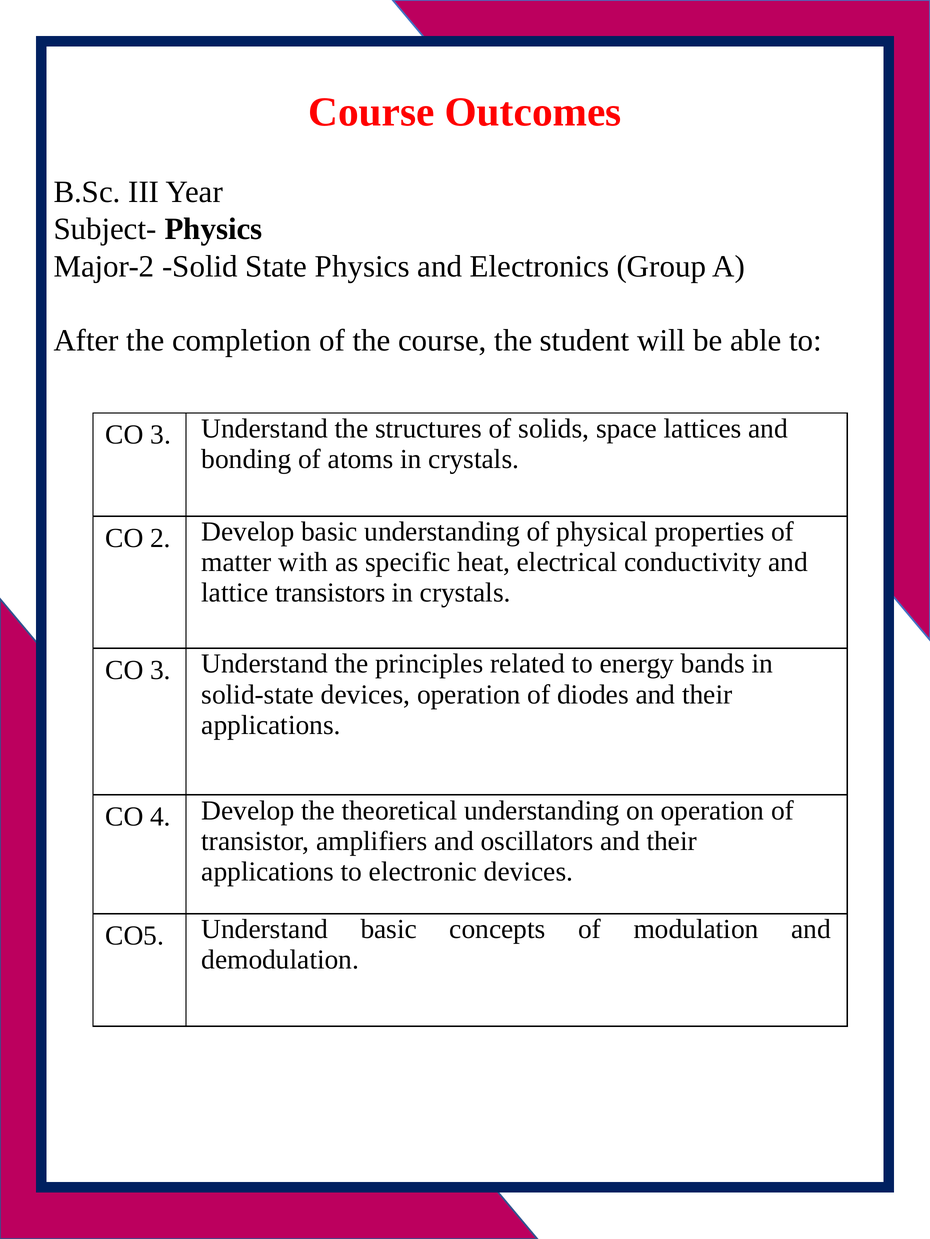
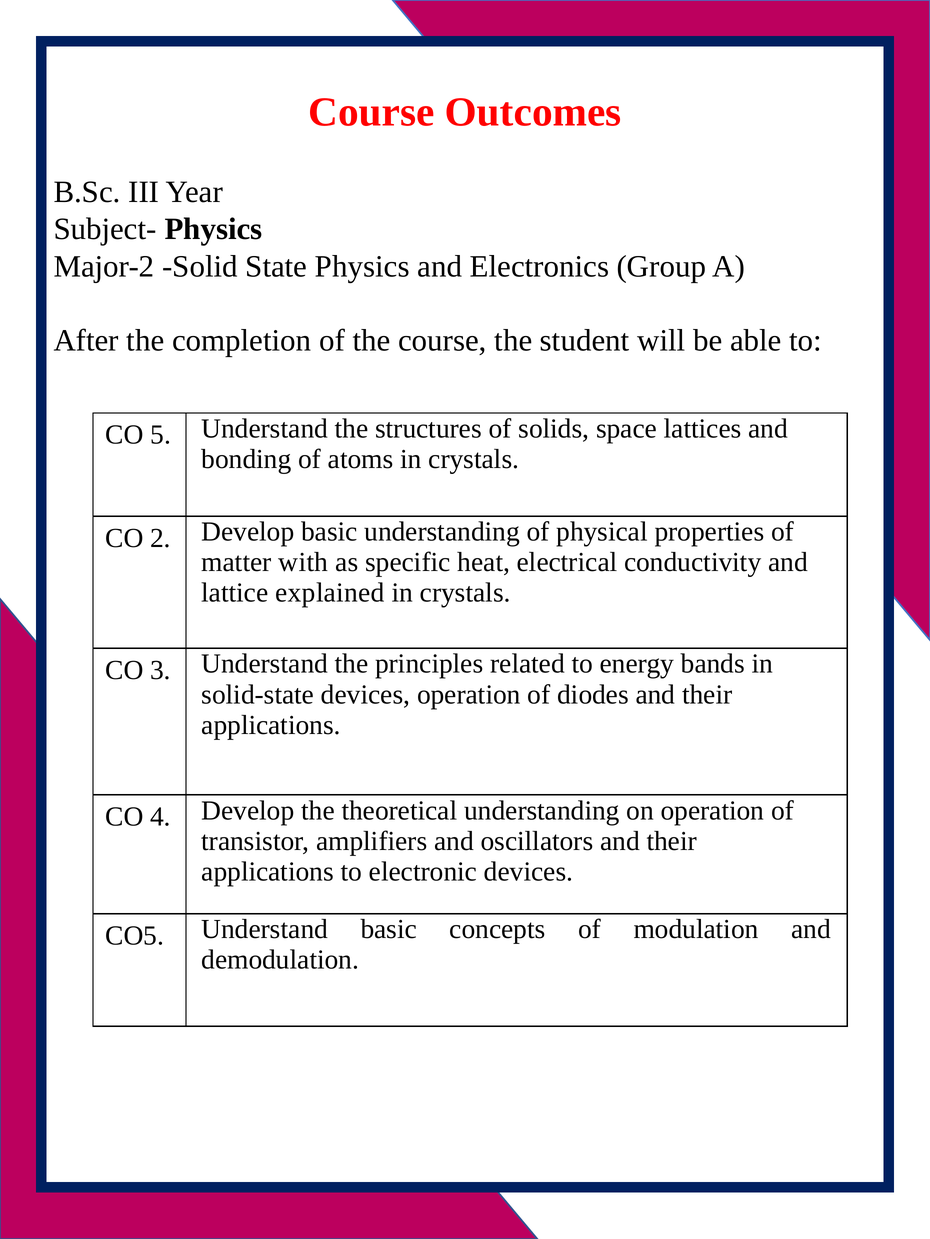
3: 3 -> 5 (161, 435)
transistors: transistors -> explained (330, 593)
